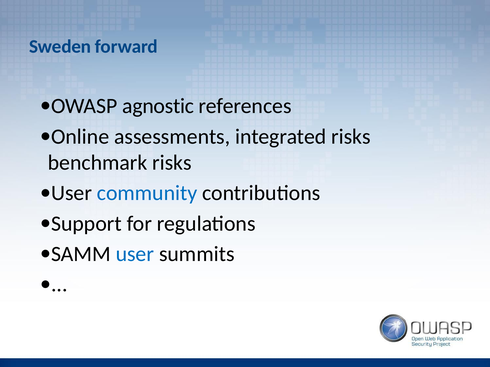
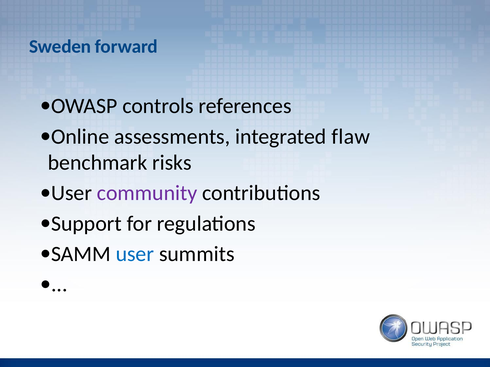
agnostic: agnostic -> controls (158, 106)
integrated risks: risks -> flaw (351, 137)
community colour: blue -> purple (147, 193)
